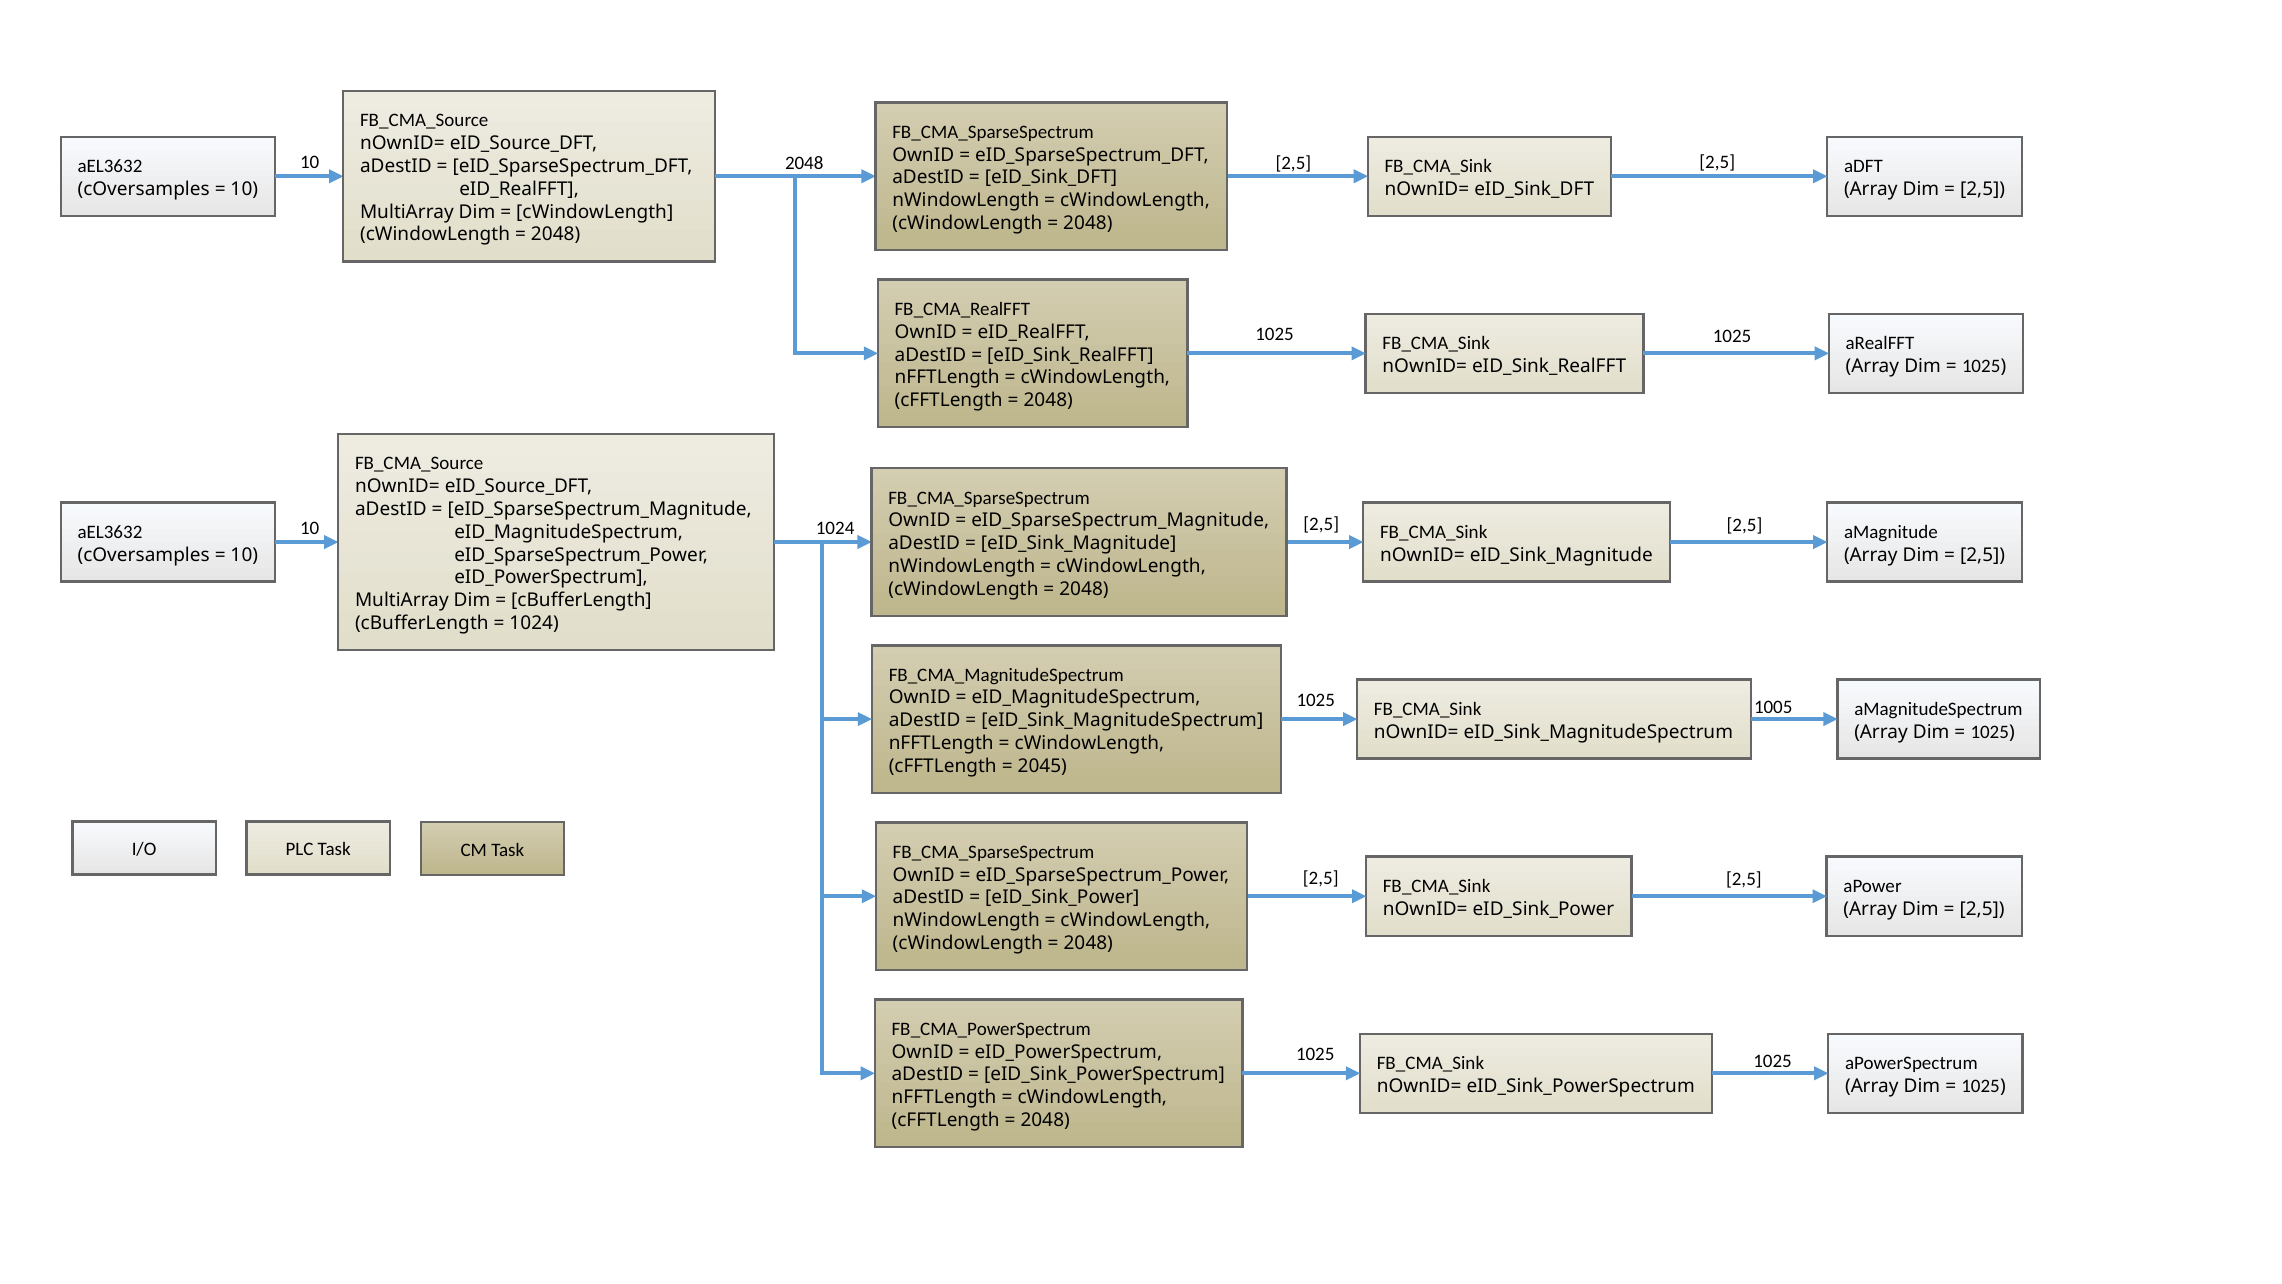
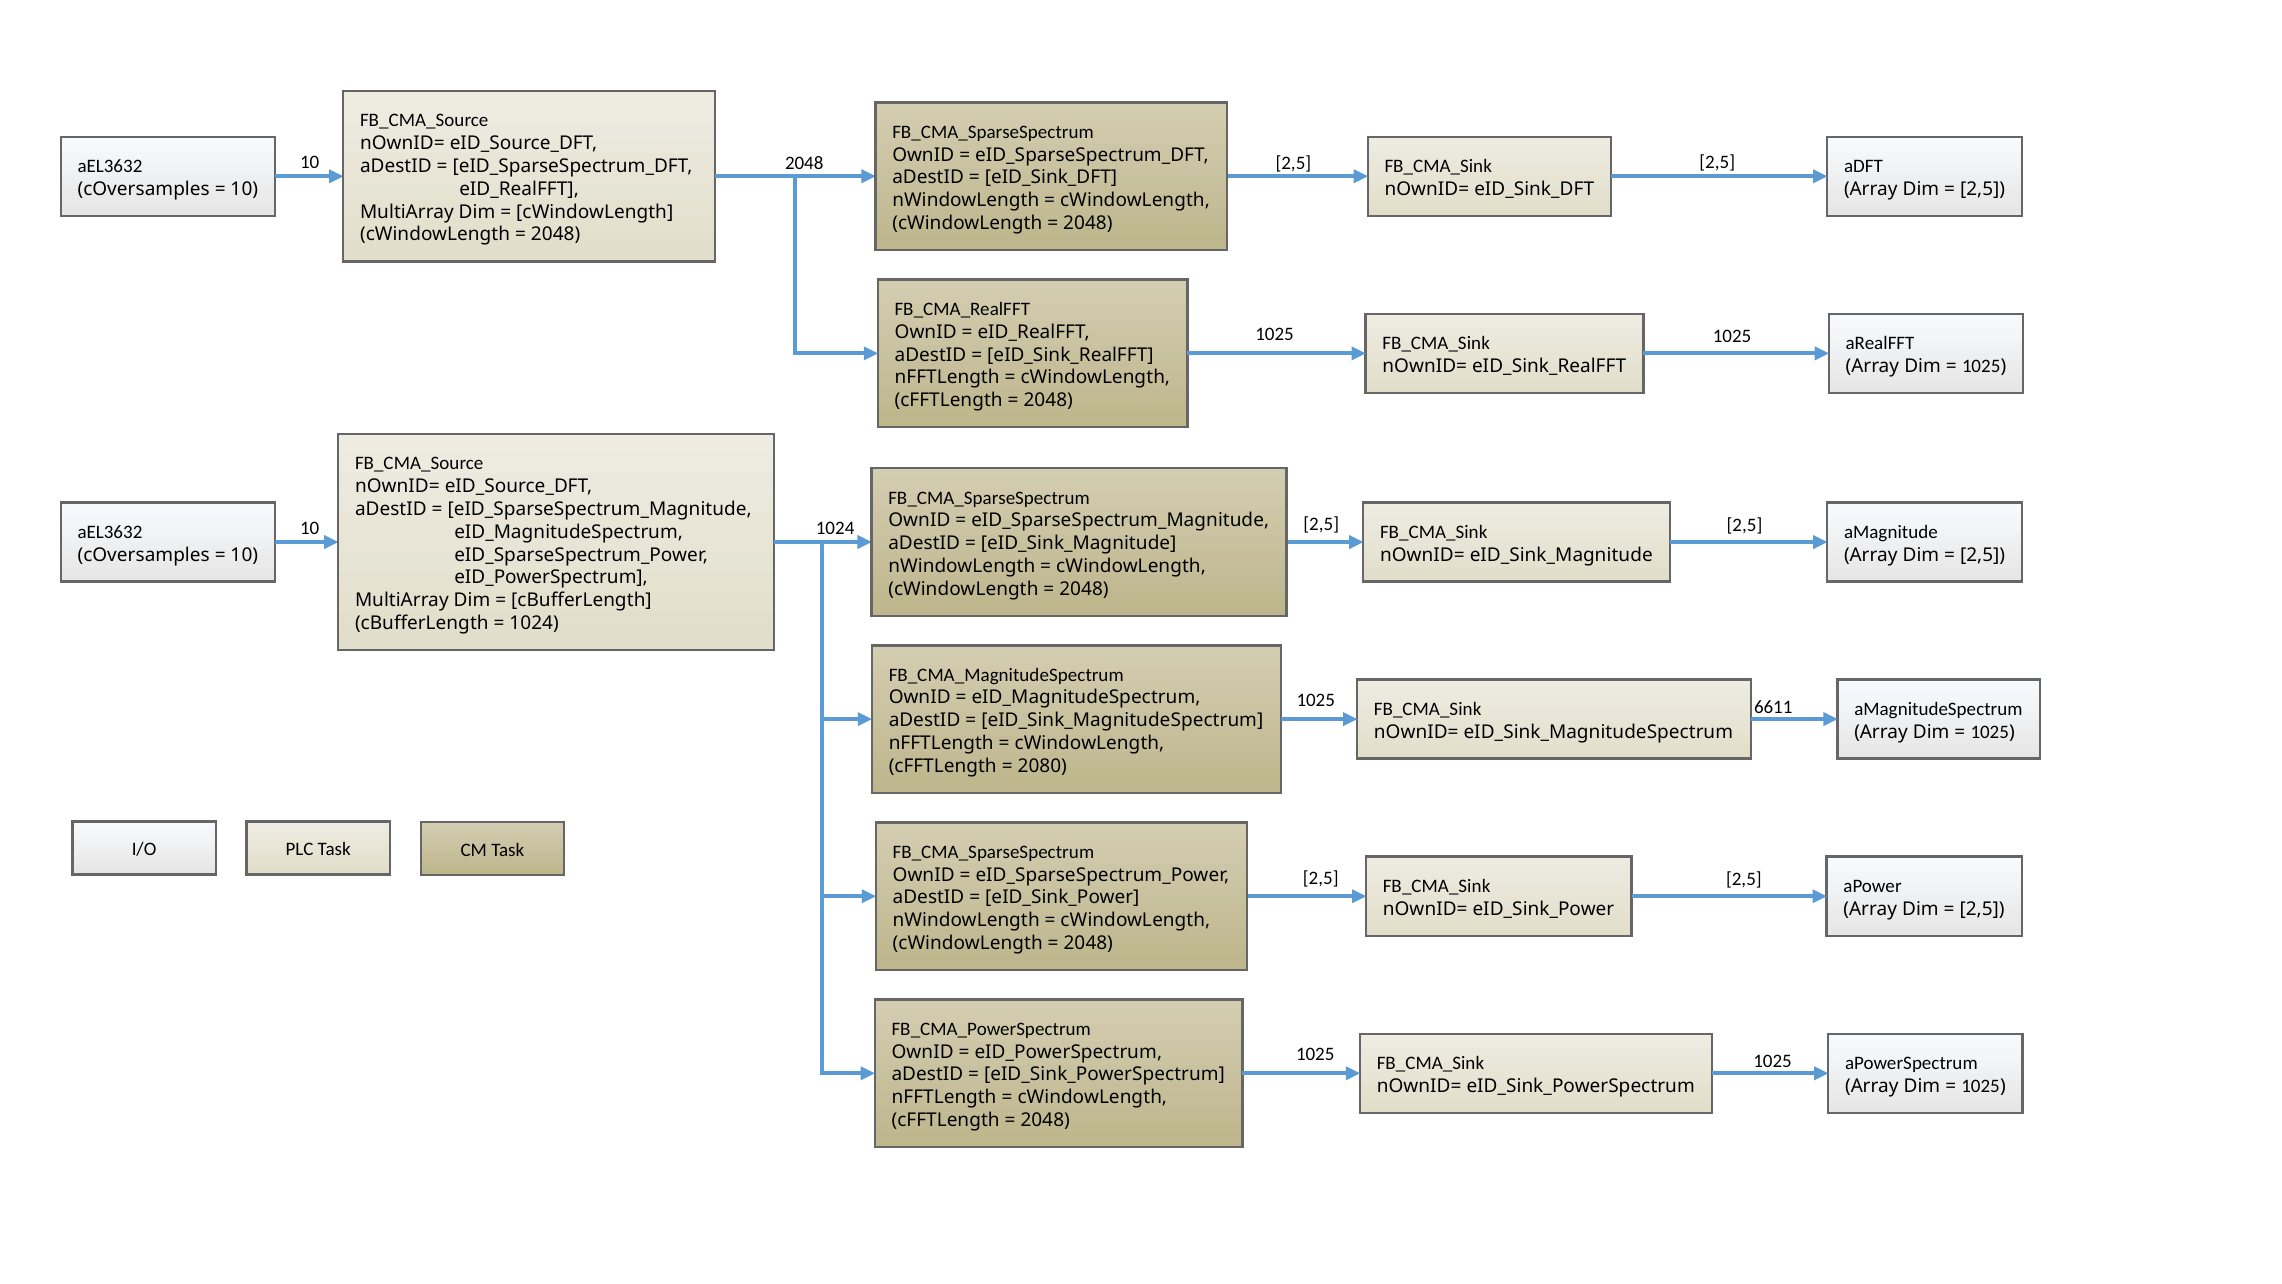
1005: 1005 -> 6611 (1773, 707)
2045: 2045 -> 2080 (1042, 766)
